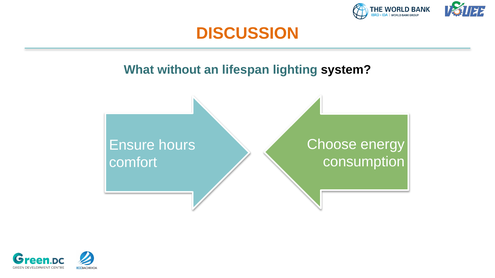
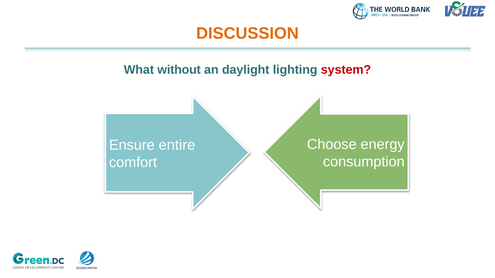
lifespan: lifespan -> daylight (246, 70)
system colour: black -> red (346, 70)
hours: hours -> entire (177, 145)
